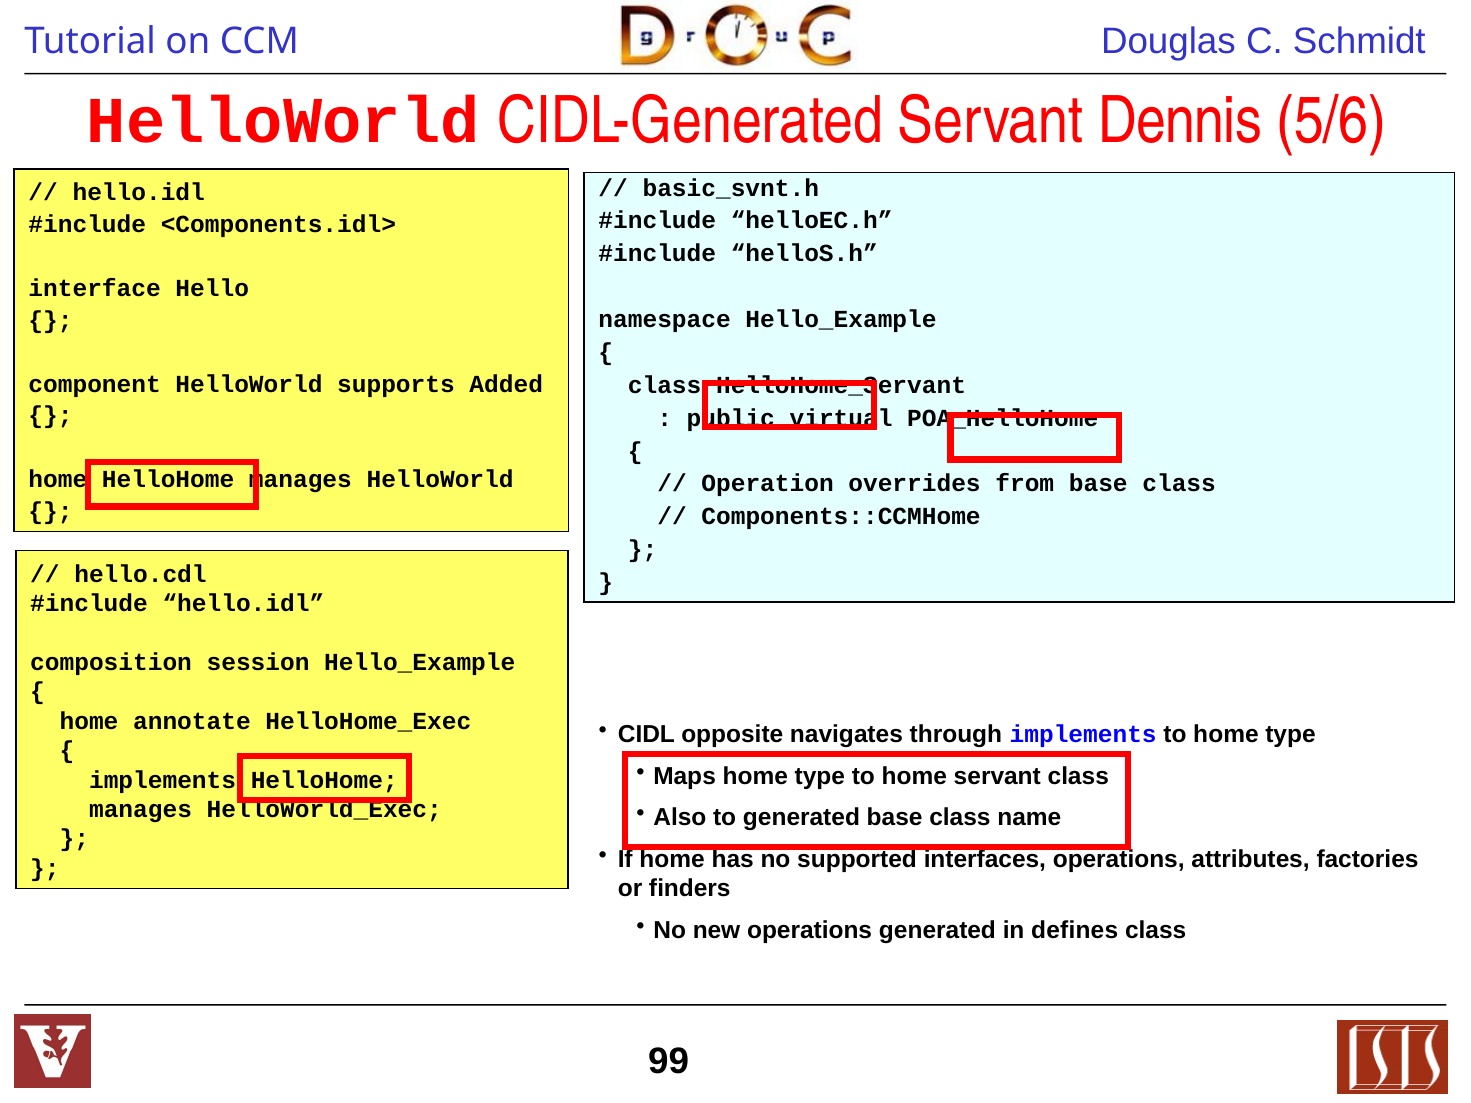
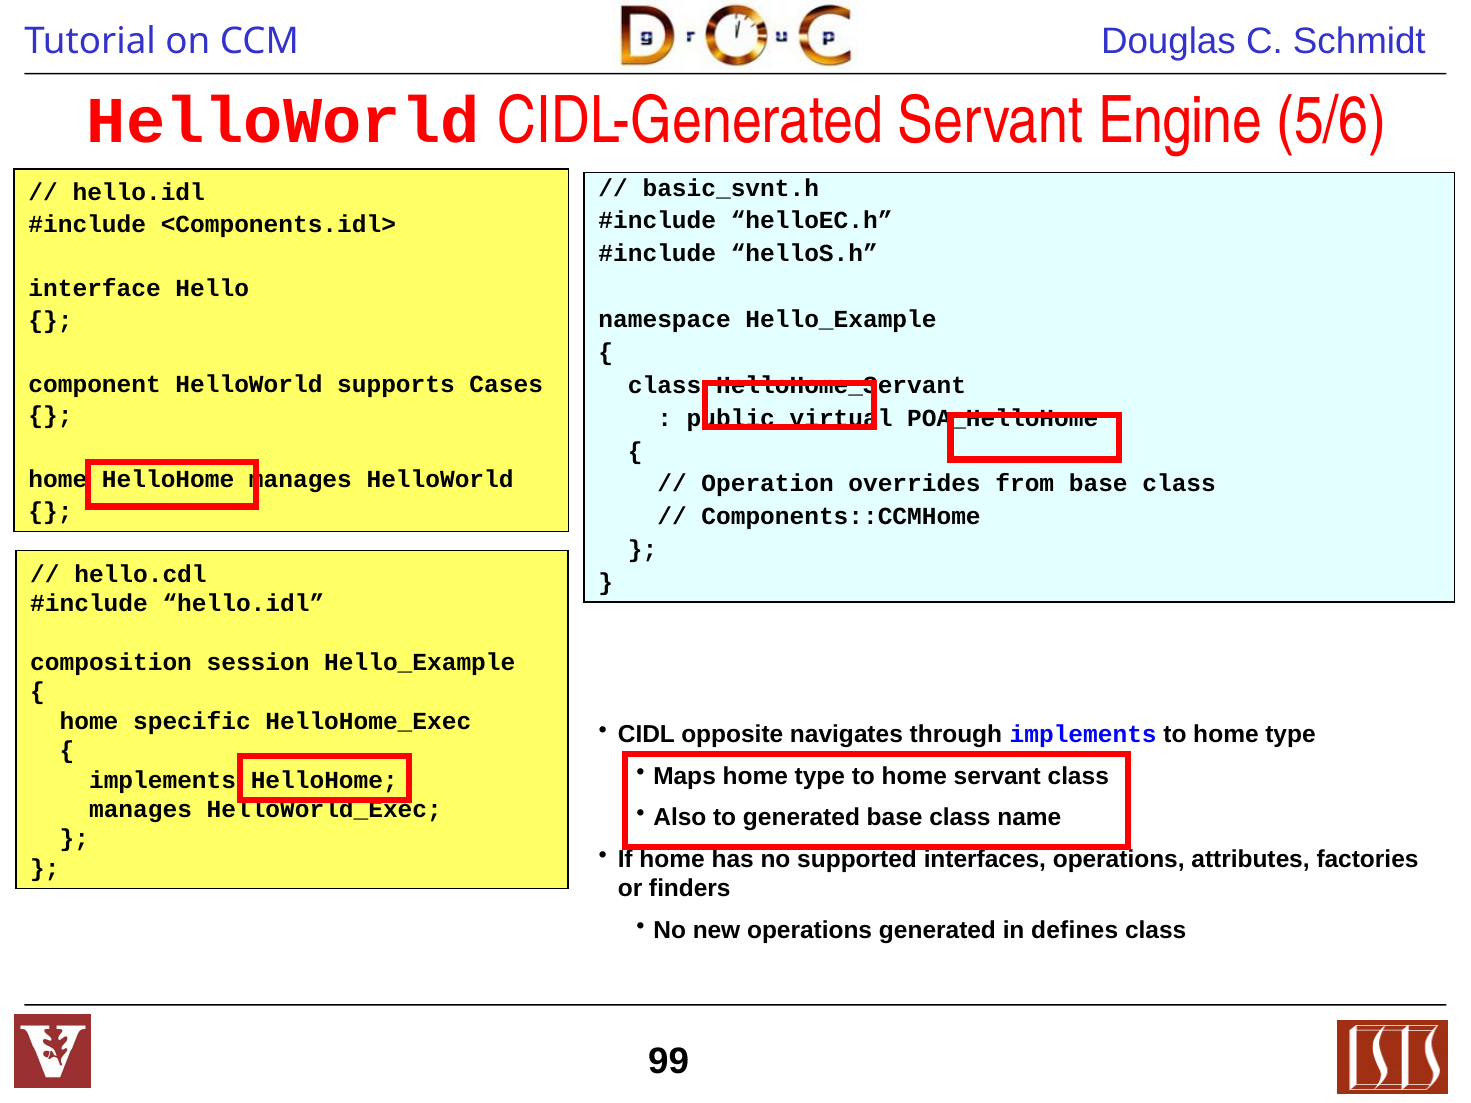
Dennis: Dennis -> Engine (1180, 121)
Added: Added -> Cases (506, 384)
annotate: annotate -> specific (192, 721)
